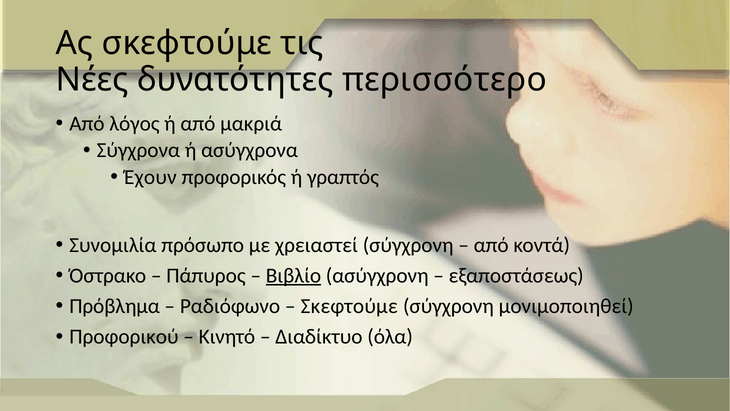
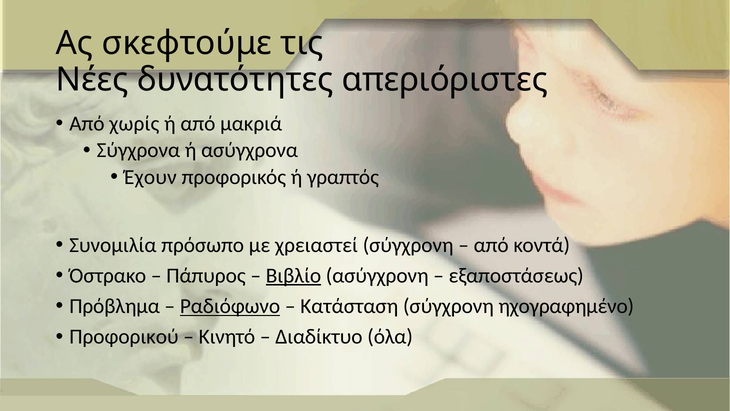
περισσότερο: περισσότερο -> απεριόριστες (445, 79)
λόγος: λόγος -> χωρίς (134, 123)
Ραδιόφωνο underline: none -> present (230, 306)
Σκεφτούμε: Σκεφτούμε -> Κατάσταση (349, 306)
μονιμοποιηθεί: μονιμοποιηθεί -> ηχογραφημένο (566, 306)
